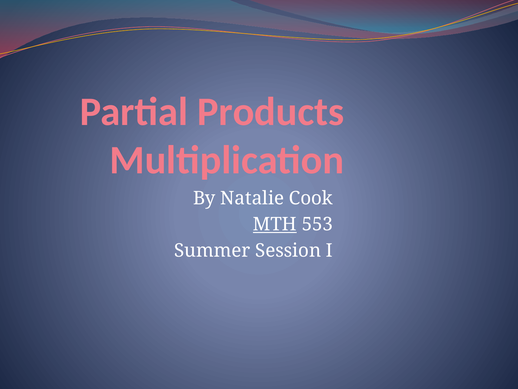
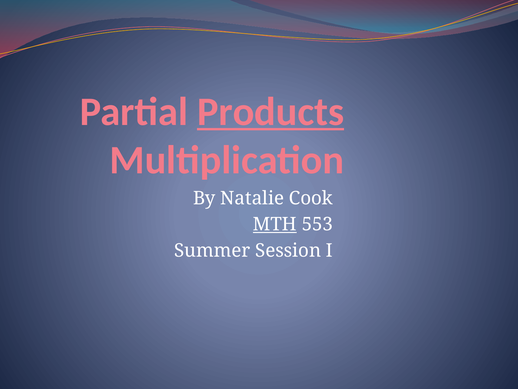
Products underline: none -> present (271, 112)
